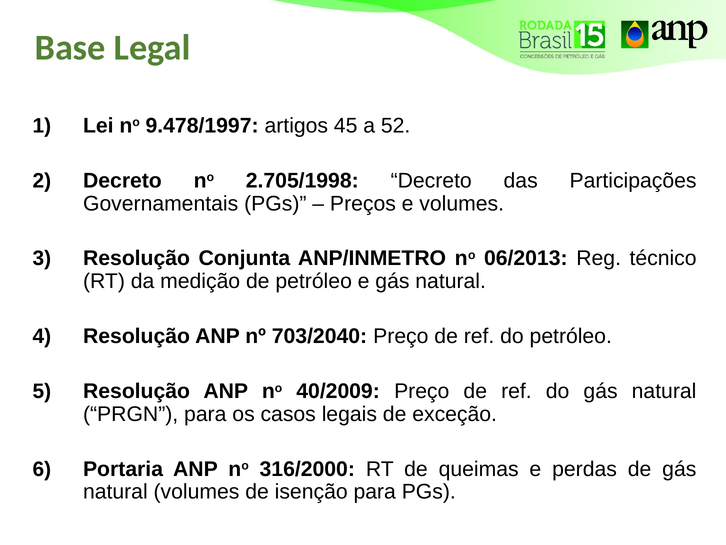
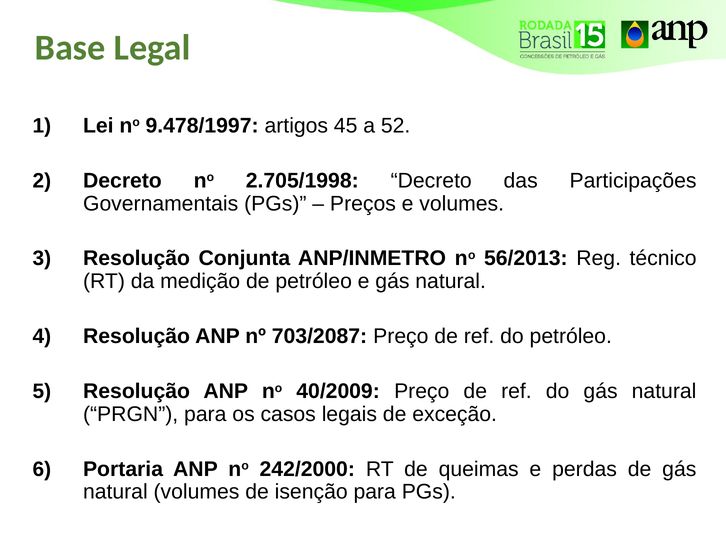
06/2013: 06/2013 -> 56/2013 (526, 258)
703/2040: 703/2040 -> 703/2087 (319, 336)
316/2000: 316/2000 -> 242/2000 (307, 469)
